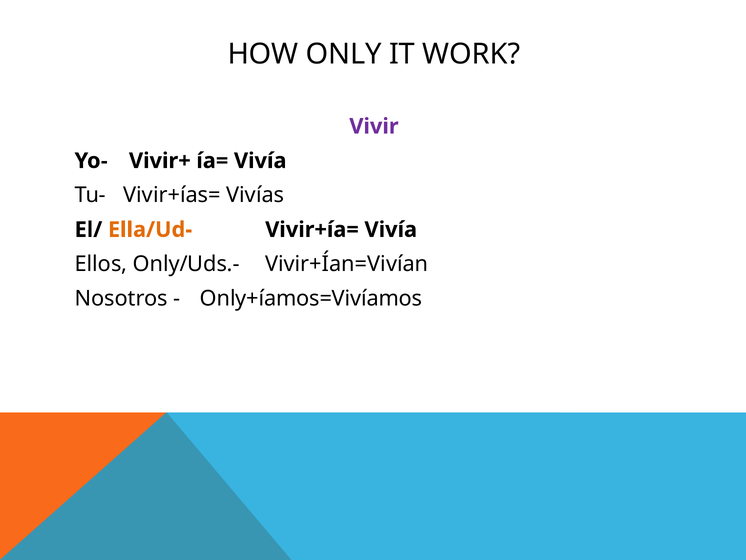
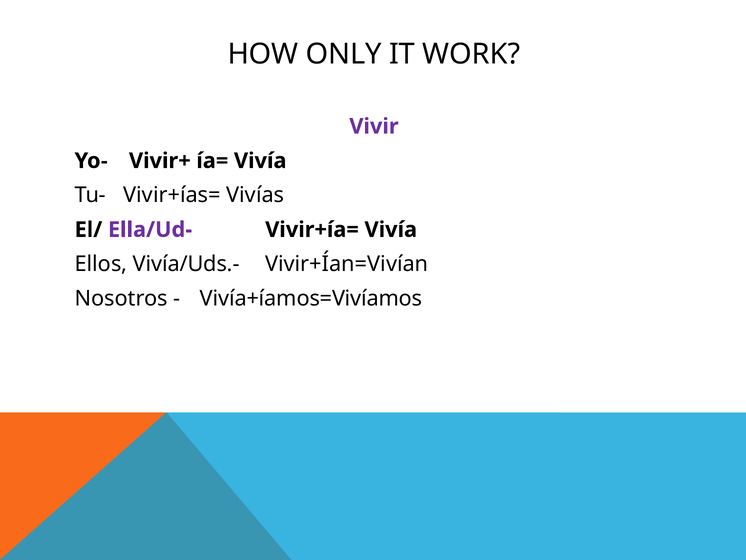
Ella/Ud- colour: orange -> purple (150, 229)
Only/Uds.-: Only/Uds.- -> Vivía/Uds.- (186, 264)
Only+íamos=Vivíamos: Only+íamos=Vivíamos -> Vivía+íamos=Vivíamos (311, 298)
